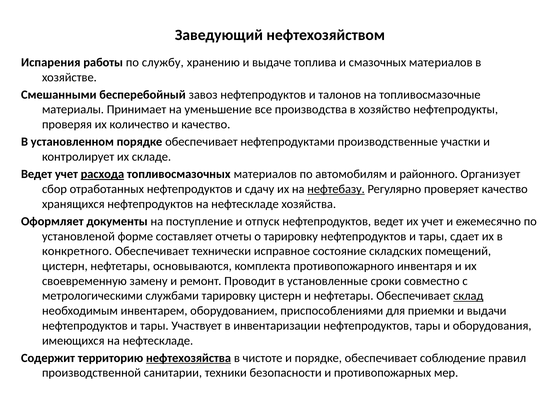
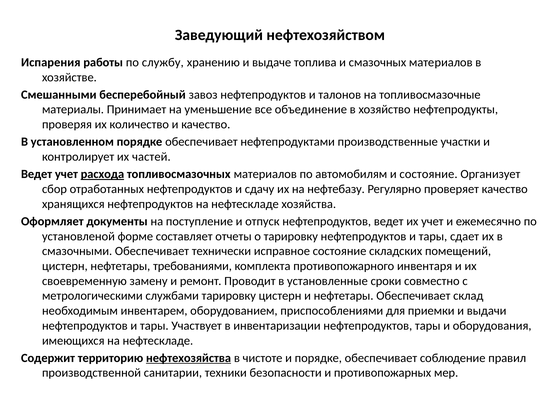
производства: производства -> объединение (311, 110)
складе: складе -> частей (151, 157)
и районного: районного -> состояние (429, 174)
нефтебазу underline: present -> none (336, 189)
конкретного: конкретного -> смазочными (77, 251)
основываются: основываются -> требованиями (192, 266)
склад underline: present -> none (468, 296)
